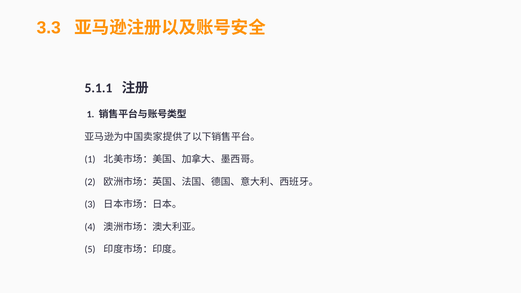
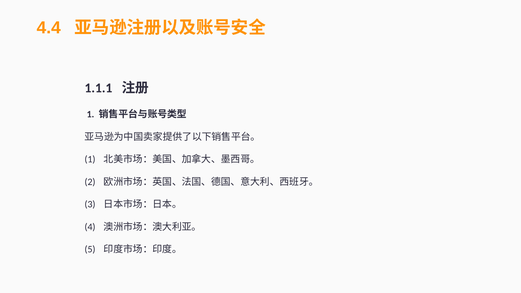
3.3: 3.3 -> 4.4 (49, 28)
5.1.1: 5.1.1 -> 1.1.1 (98, 88)
